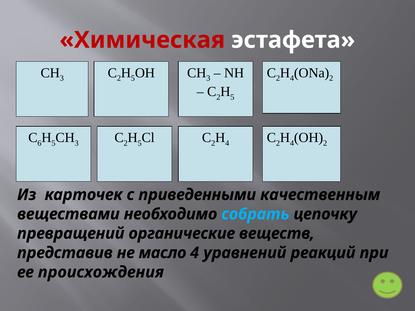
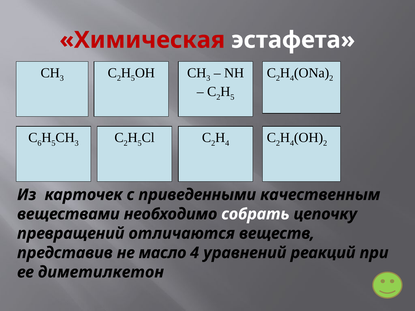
собрать colour: light blue -> white (255, 214)
органические: органические -> отличаются (182, 234)
происхождения: происхождения -> диметилкетон (101, 272)
